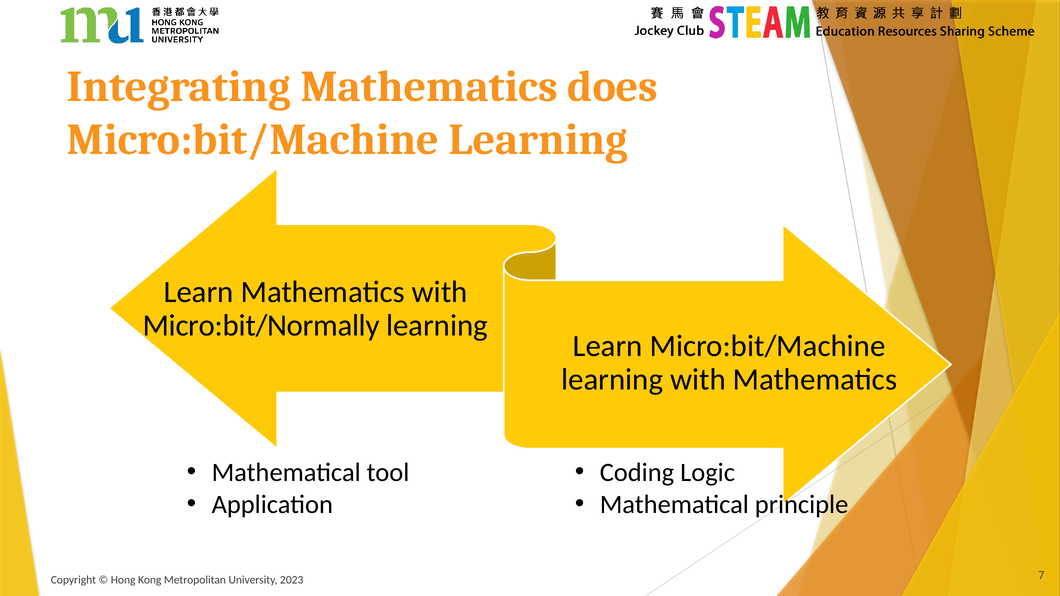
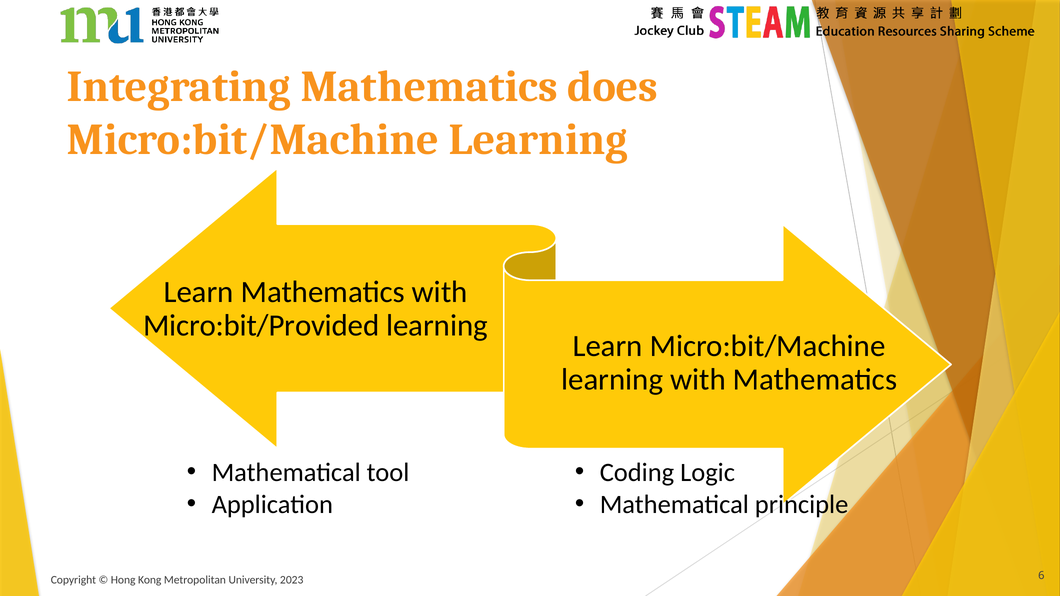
Micro:bit/Normally: Micro:bit/Normally -> Micro:bit/Provided (261, 326)
7: 7 -> 6 (1041, 576)
